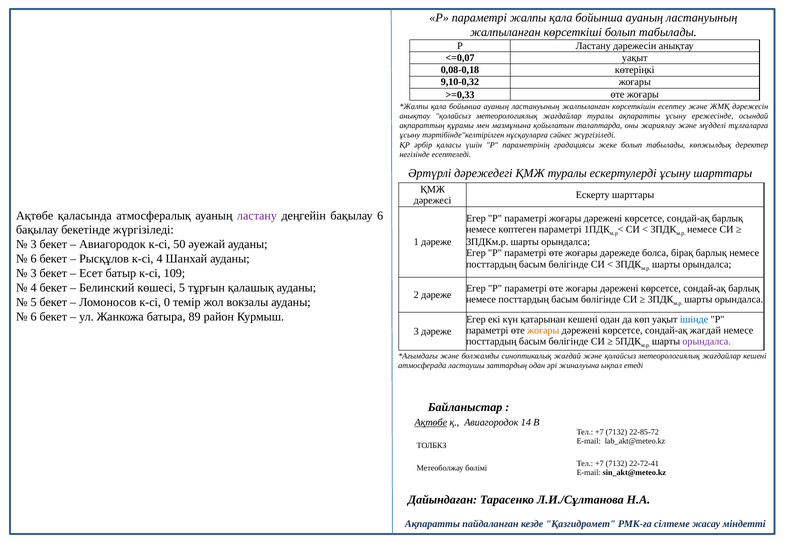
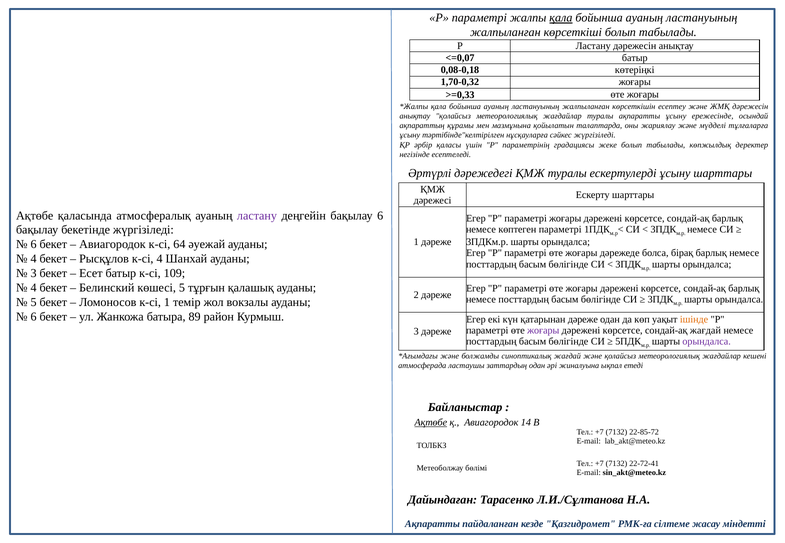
қала underline: none -> present (561, 18)
<=0,07 уақыт: уақыт -> батыр (635, 58)
9,10-0,32: 9,10-0,32 -> 1,70-0,32 (460, 82)
3: 3 -> 6 (34, 245)
50: 50 -> 64 (179, 245)
6: 6 -> 4 (34, 259)
к-сі 0: 0 -> 1 (167, 303)
қатарынан кешені: кешені -> дәреже (583, 320)
ішінде colour: blue -> orange (694, 320)
жоғары colour: orange -> purple (543, 331)
